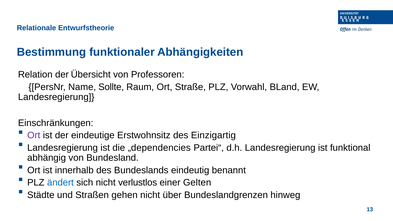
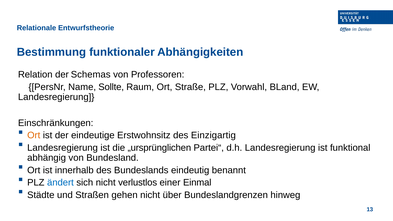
Übersicht: Übersicht -> Schemas (91, 75)
Ort colour: purple -> orange (34, 135)
„dependencies: „dependencies -> „ursprünglichen (159, 148)
Gelten: Gelten -> Einmal (197, 183)
